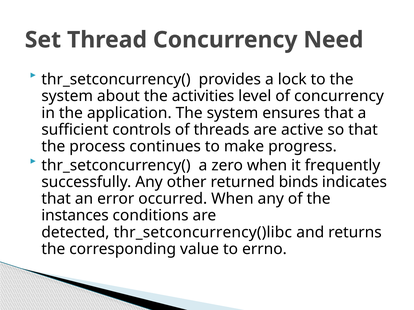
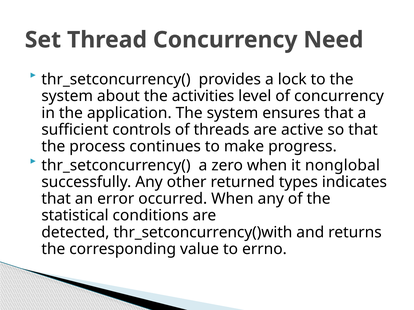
frequently: frequently -> nonglobal (342, 166)
binds: binds -> types (298, 182)
instances: instances -> statistical (75, 216)
thr_setconcurrency()libc: thr_setconcurrency()libc -> thr_setconcurrency()with (203, 233)
